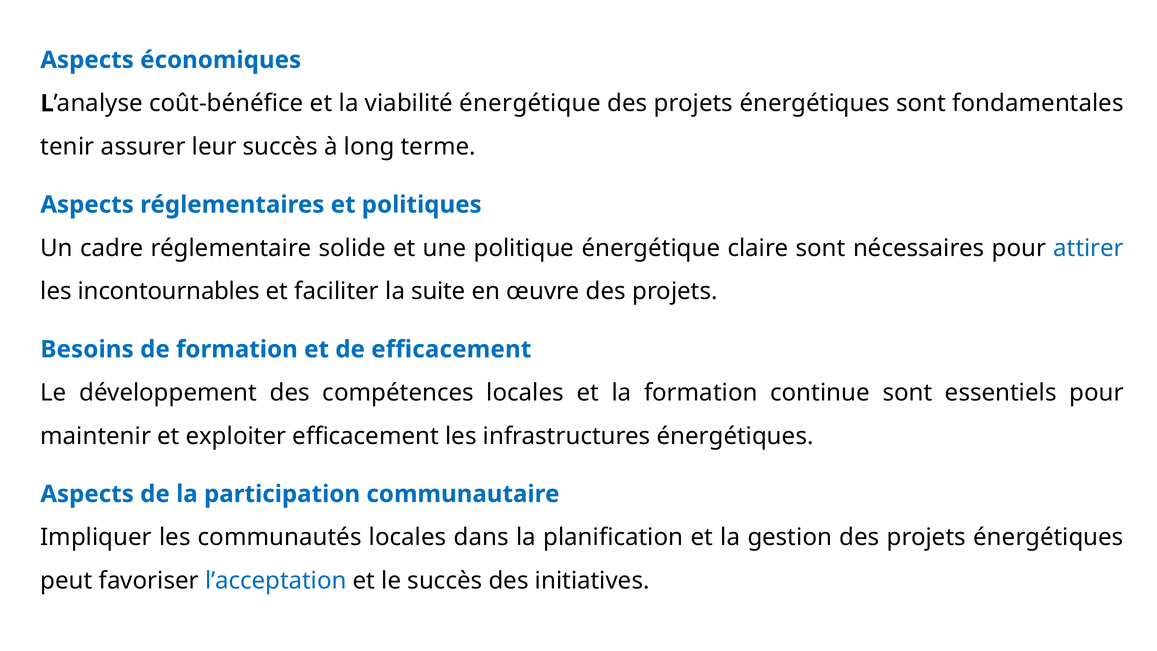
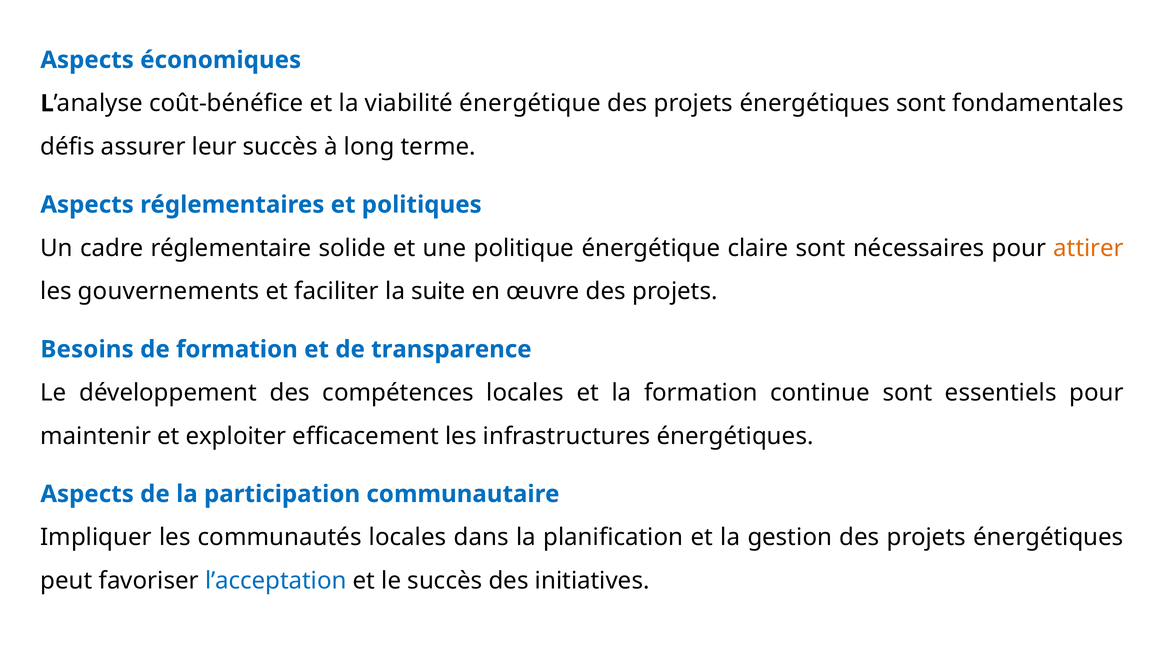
tenir: tenir -> défis (67, 147)
attirer colour: blue -> orange (1089, 248)
incontournables: incontournables -> gouvernements (169, 291)
de efficacement: efficacement -> transparence (451, 349)
